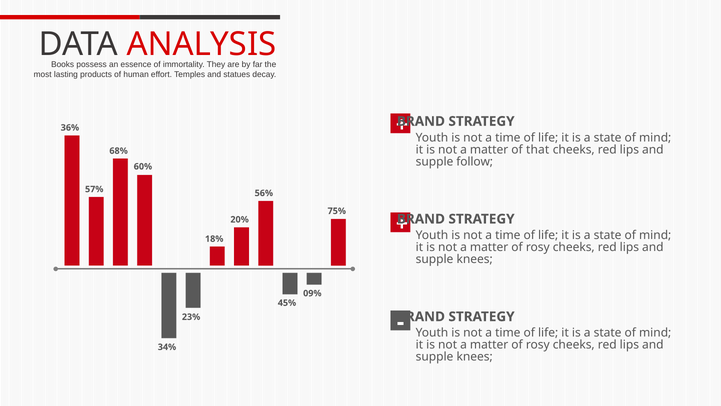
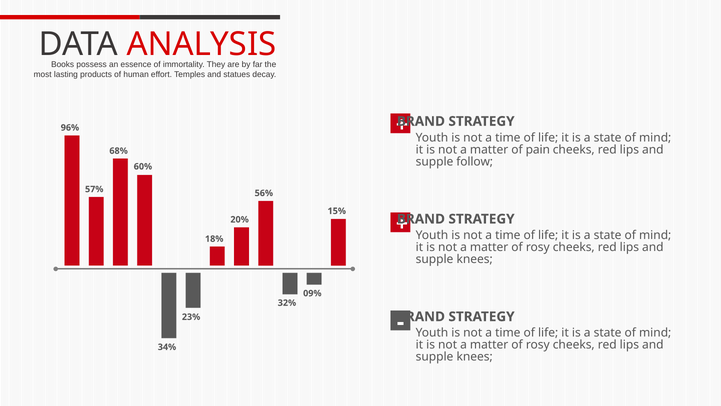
36%: 36% -> 96% (70, 128)
that: that -> pain (538, 149)
75%: 75% -> 15% (337, 211)
45%: 45% -> 32% (287, 303)
